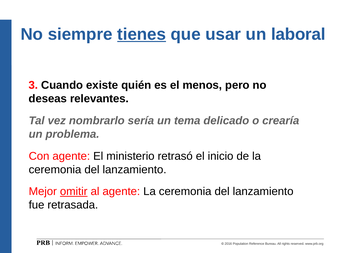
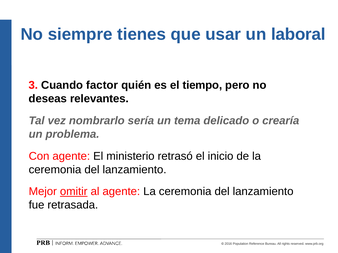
tienes underline: present -> none (142, 34)
existe: existe -> factor (102, 85)
menos: menos -> tiempo (202, 85)
